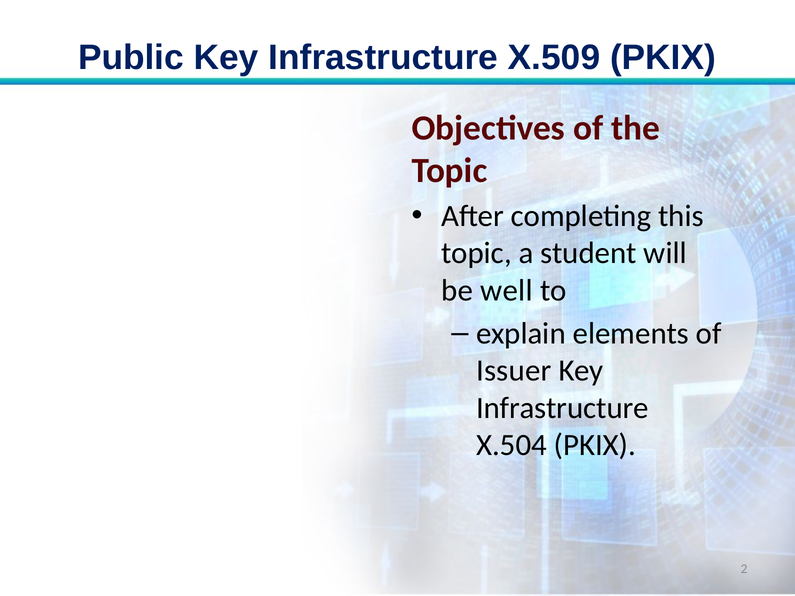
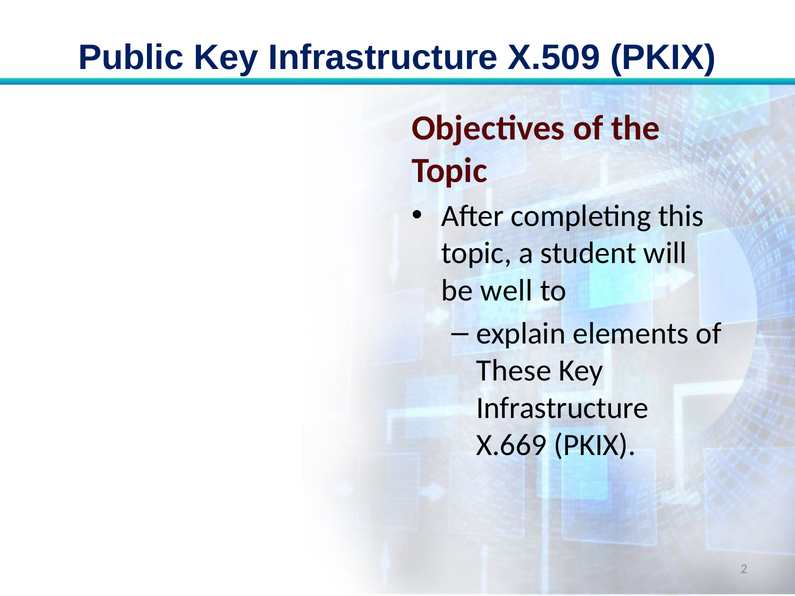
Issuer: Issuer -> These (514, 371)
X.504: X.504 -> X.669 (512, 445)
